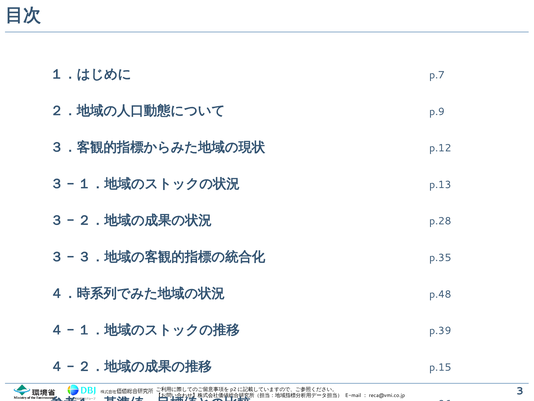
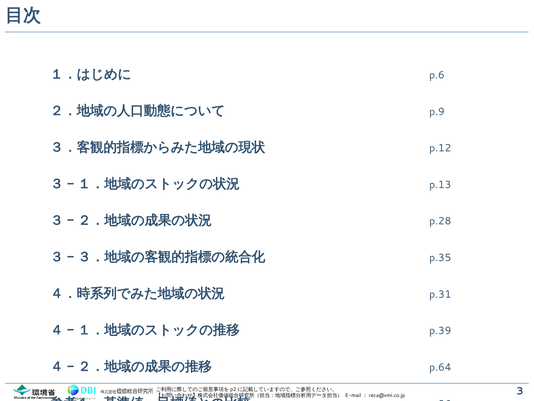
p.7: p.7 -> p.6 (437, 75)
p.48: p.48 -> p.31 (440, 294)
p.15: p.15 -> p.64 (440, 367)
